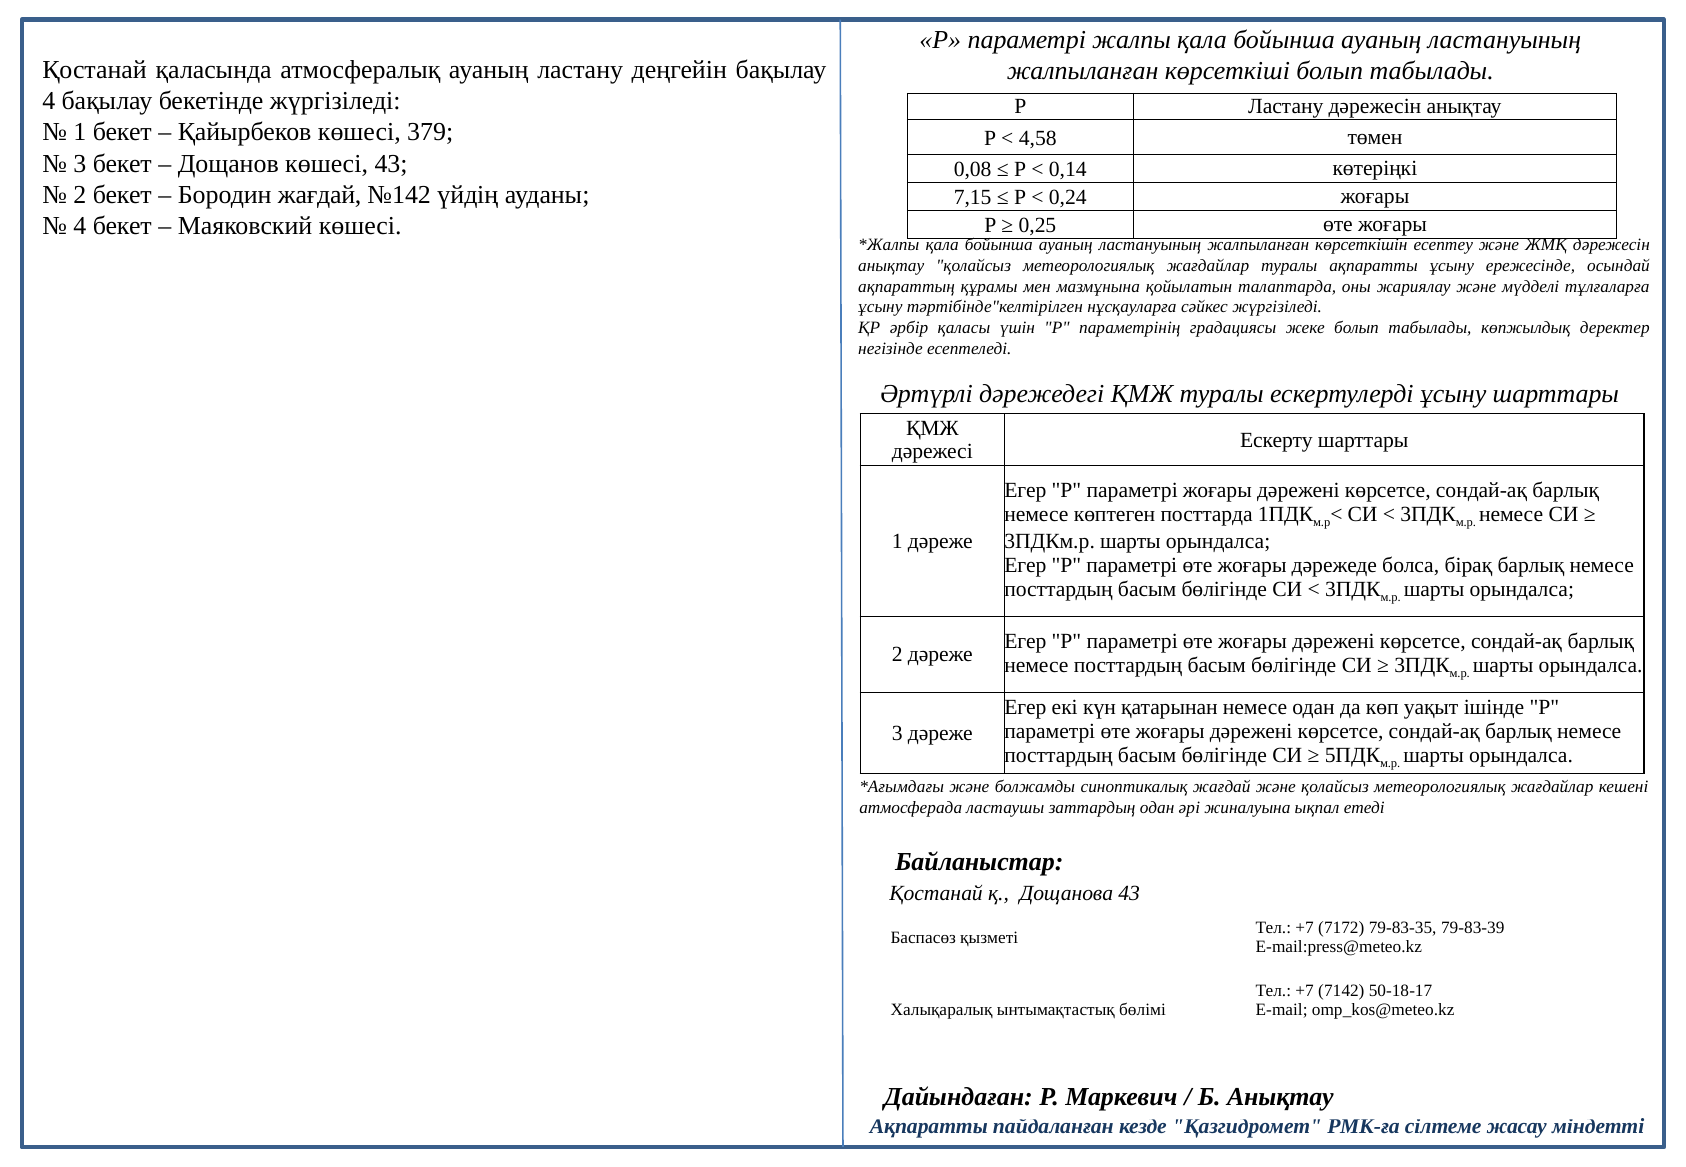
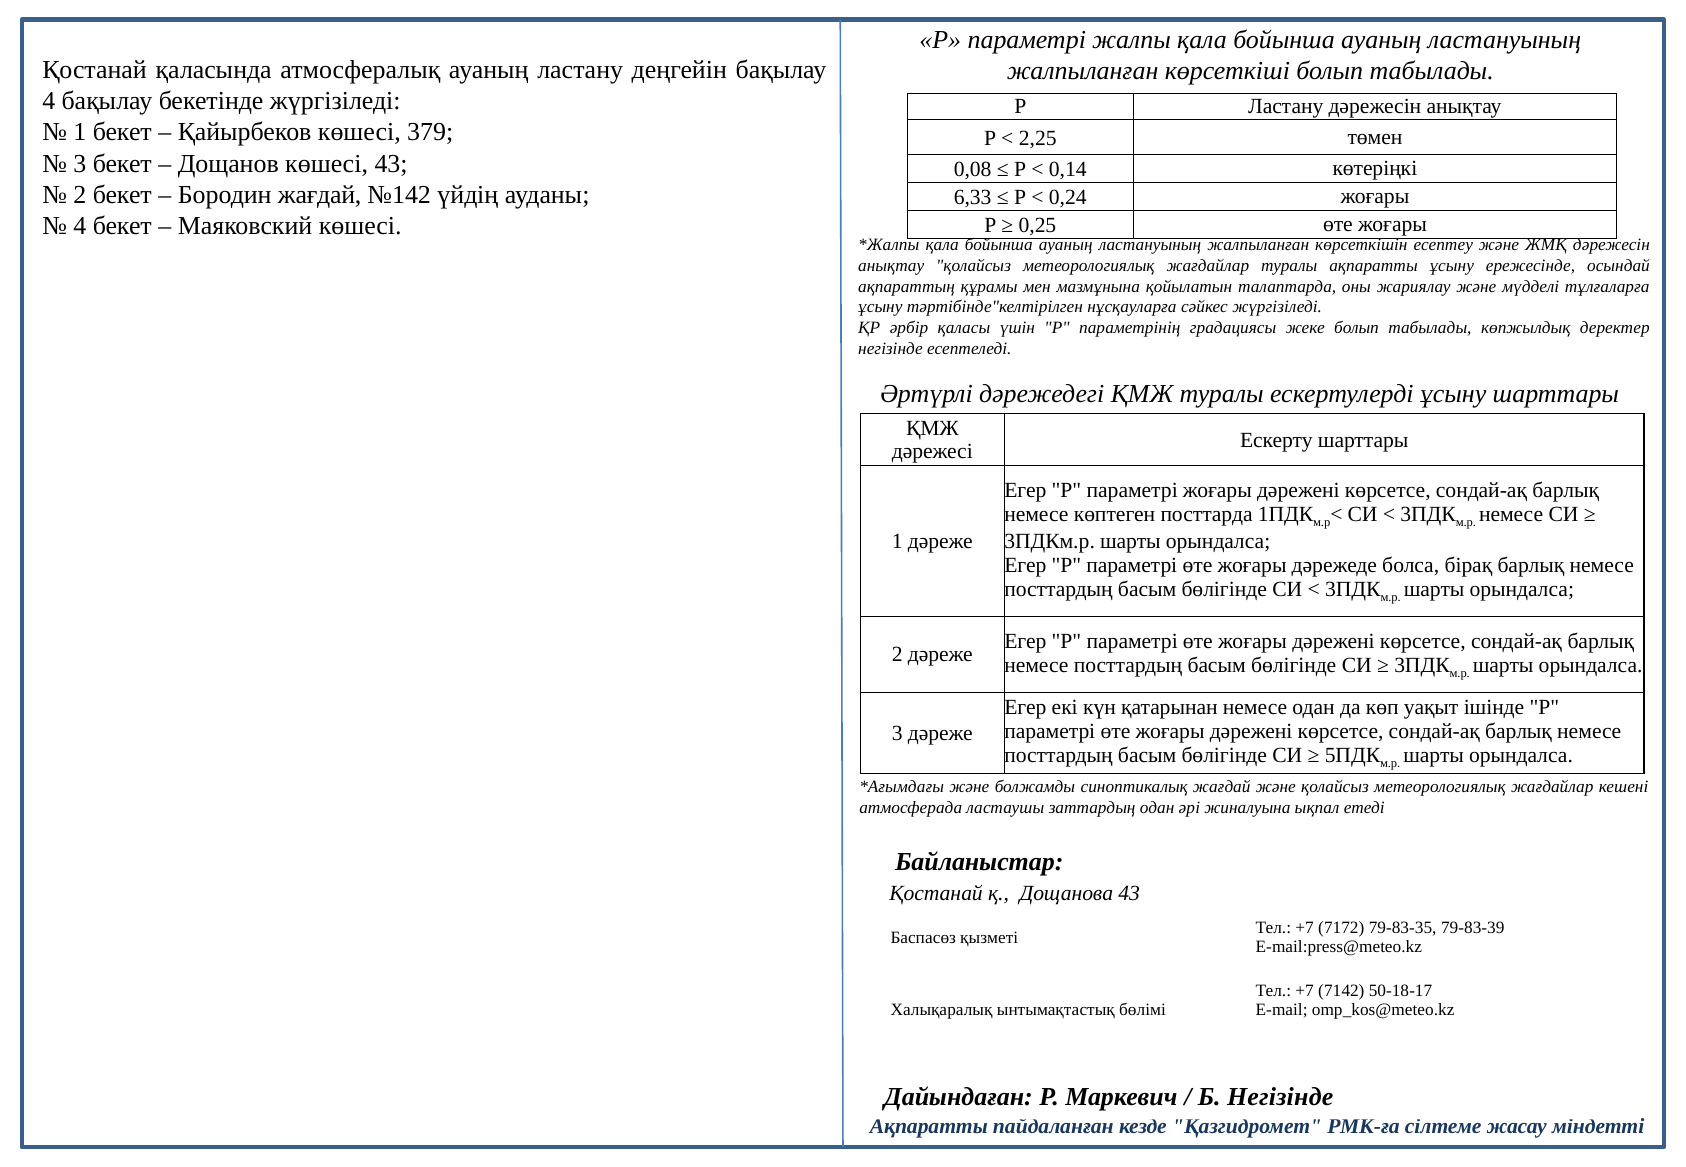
4,58: 4,58 -> 2,25 (1038, 138)
7,15: 7,15 -> 6,33 (973, 197)
Б Анықтау: Анықтау -> Негізінде (1280, 1097)
